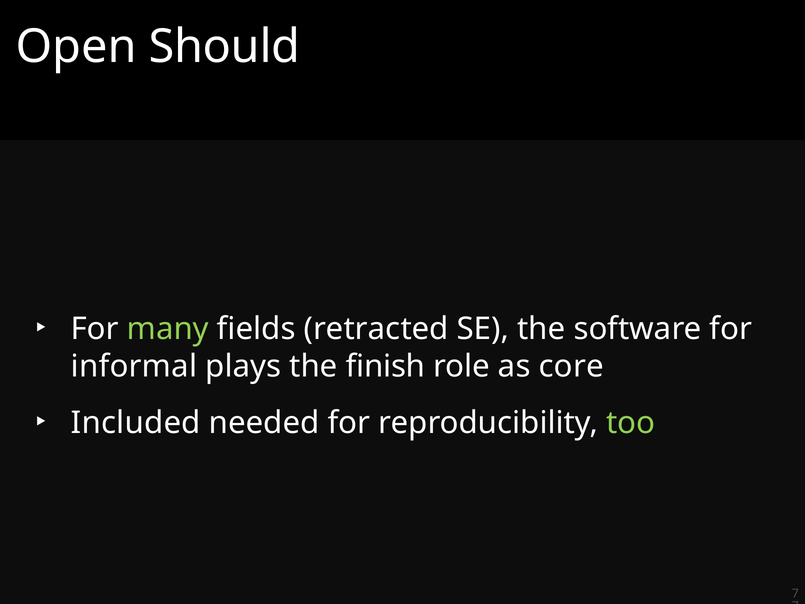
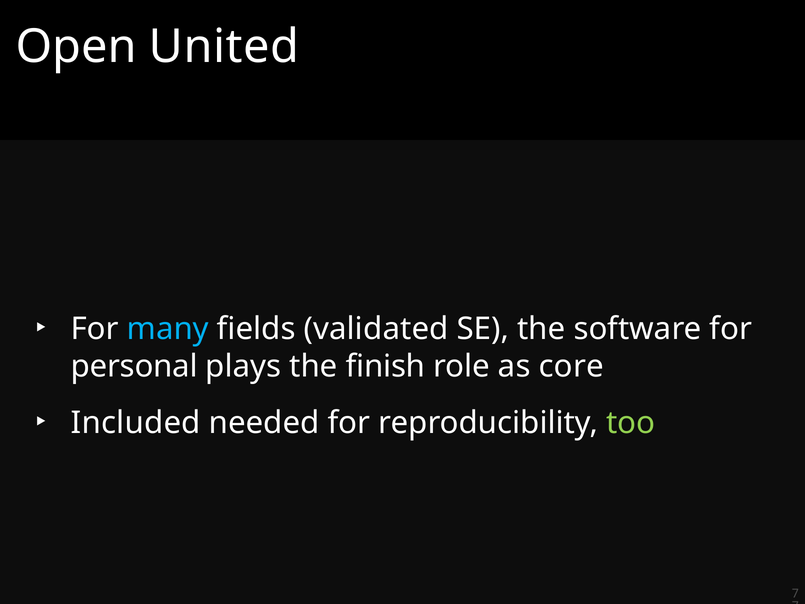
Should: Should -> United (224, 46)
many colour: light green -> light blue (168, 329)
retracted: retracted -> validated (376, 329)
informal: informal -> personal (134, 366)
